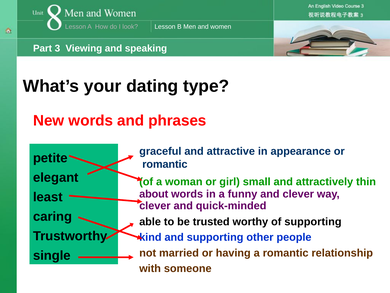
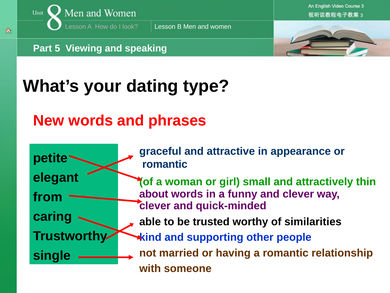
3: 3 -> 5 (57, 48)
least: least -> from (48, 197)
of supporting: supporting -> similarities (313, 221)
